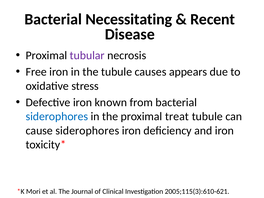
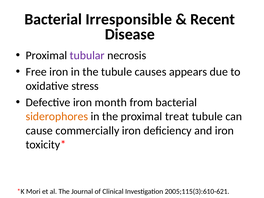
Necessitating: Necessitating -> Irresponsible (129, 19)
known: known -> month (111, 102)
siderophores colour: blue -> orange (57, 116)
cause siderophores: siderophores -> commercially (87, 131)
